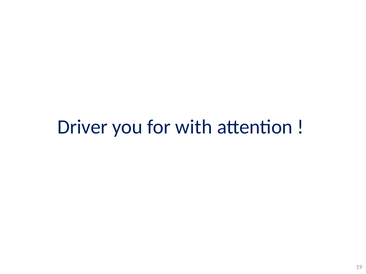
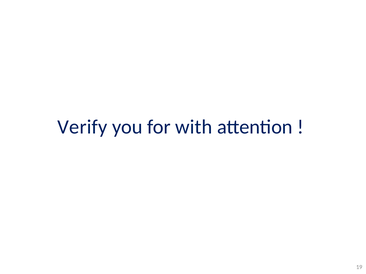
Driver: Driver -> Verify (82, 127)
